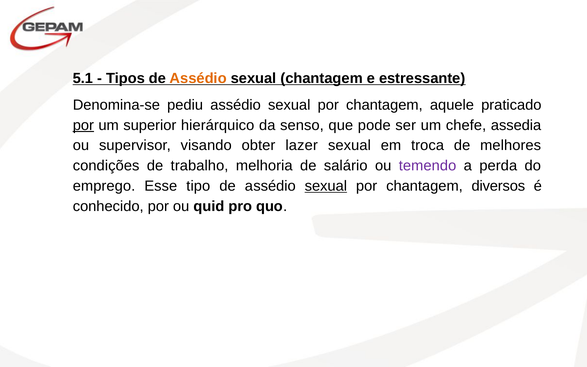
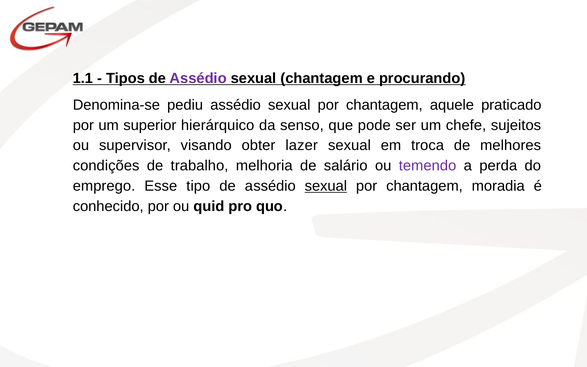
5.1: 5.1 -> 1.1 (83, 78)
Assédio colour: orange -> purple (198, 78)
estressante: estressante -> procurando (422, 78)
por underline: present -> none (83, 125)
assedia: assedia -> sujeitos (516, 125)
diversos: diversos -> moradia (498, 186)
